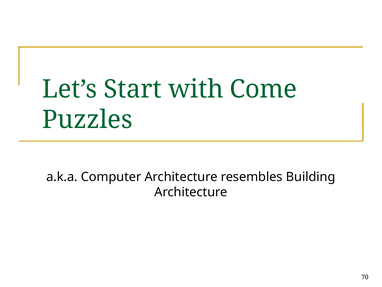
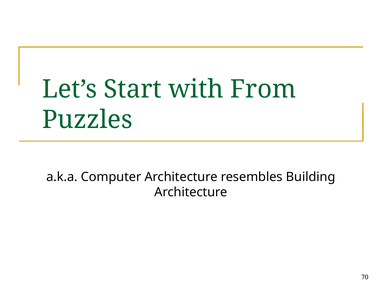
Come: Come -> From (263, 89)
